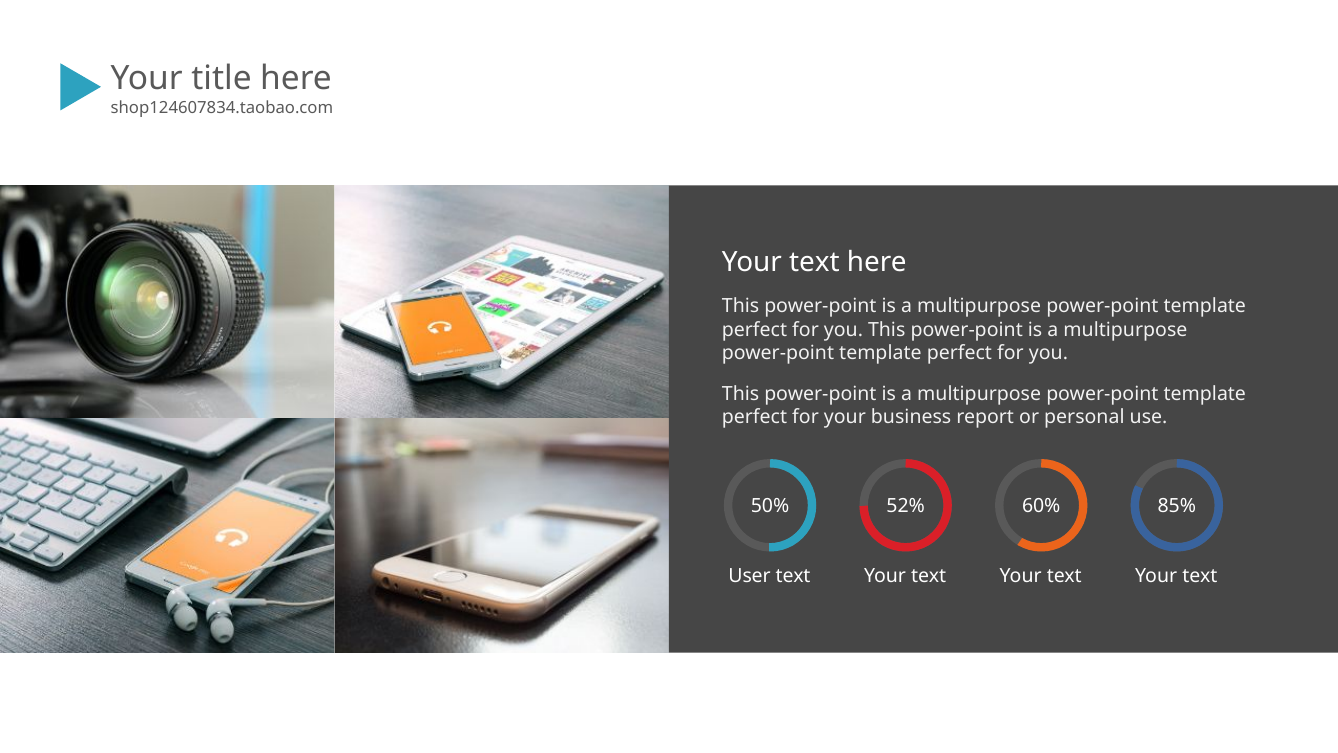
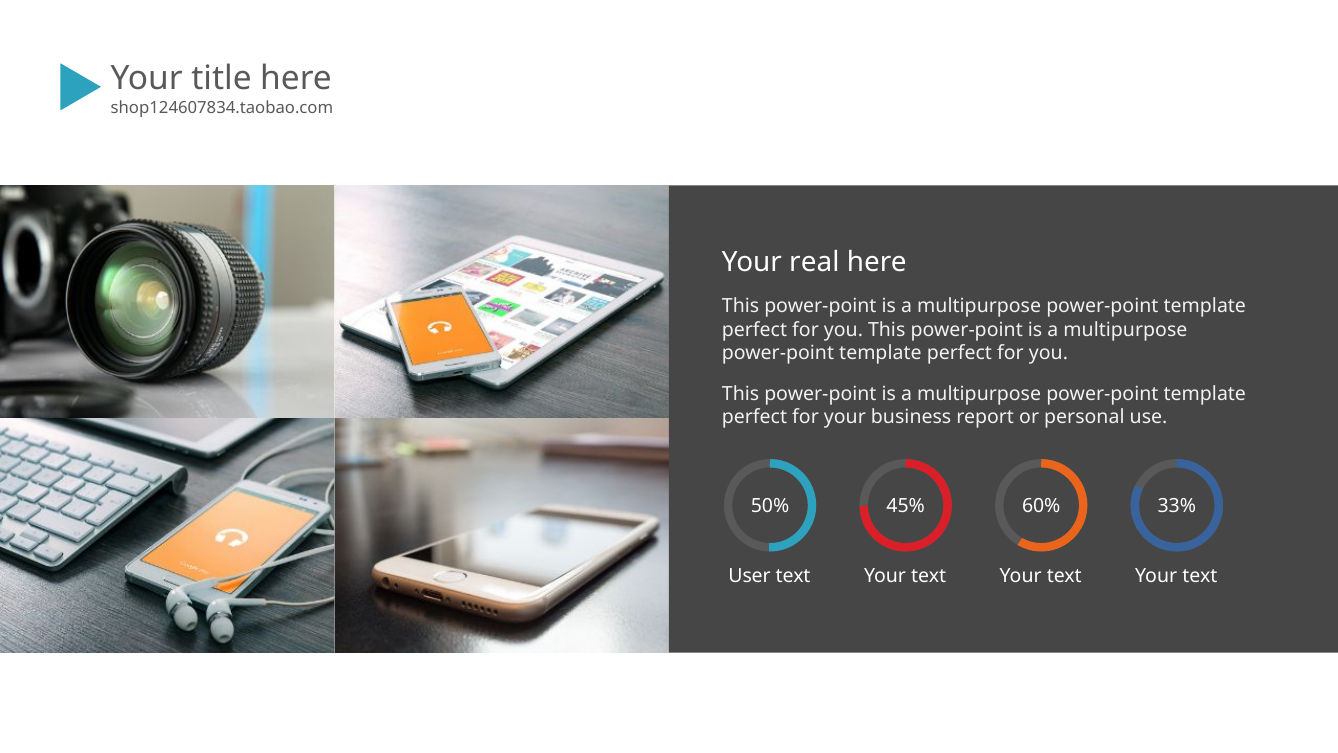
text: text -> real (814, 262)
52%: 52% -> 45% (906, 506)
85%: 85% -> 33% (1177, 506)
